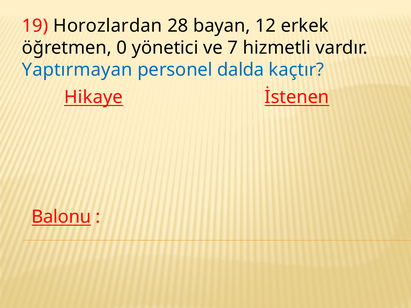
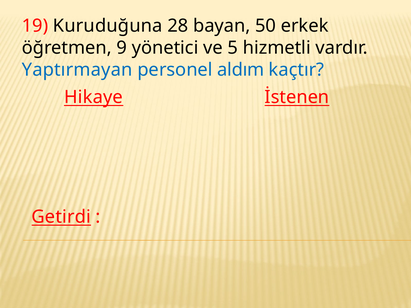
Horozlardan: Horozlardan -> Kuruduğuna (108, 26)
12: 12 -> 50 (266, 26)
0: 0 -> 9 (122, 48)
7: 7 -> 5 (233, 48)
dalda: dalda -> aldım (241, 70)
Balonu: Balonu -> Getirdi (61, 217)
